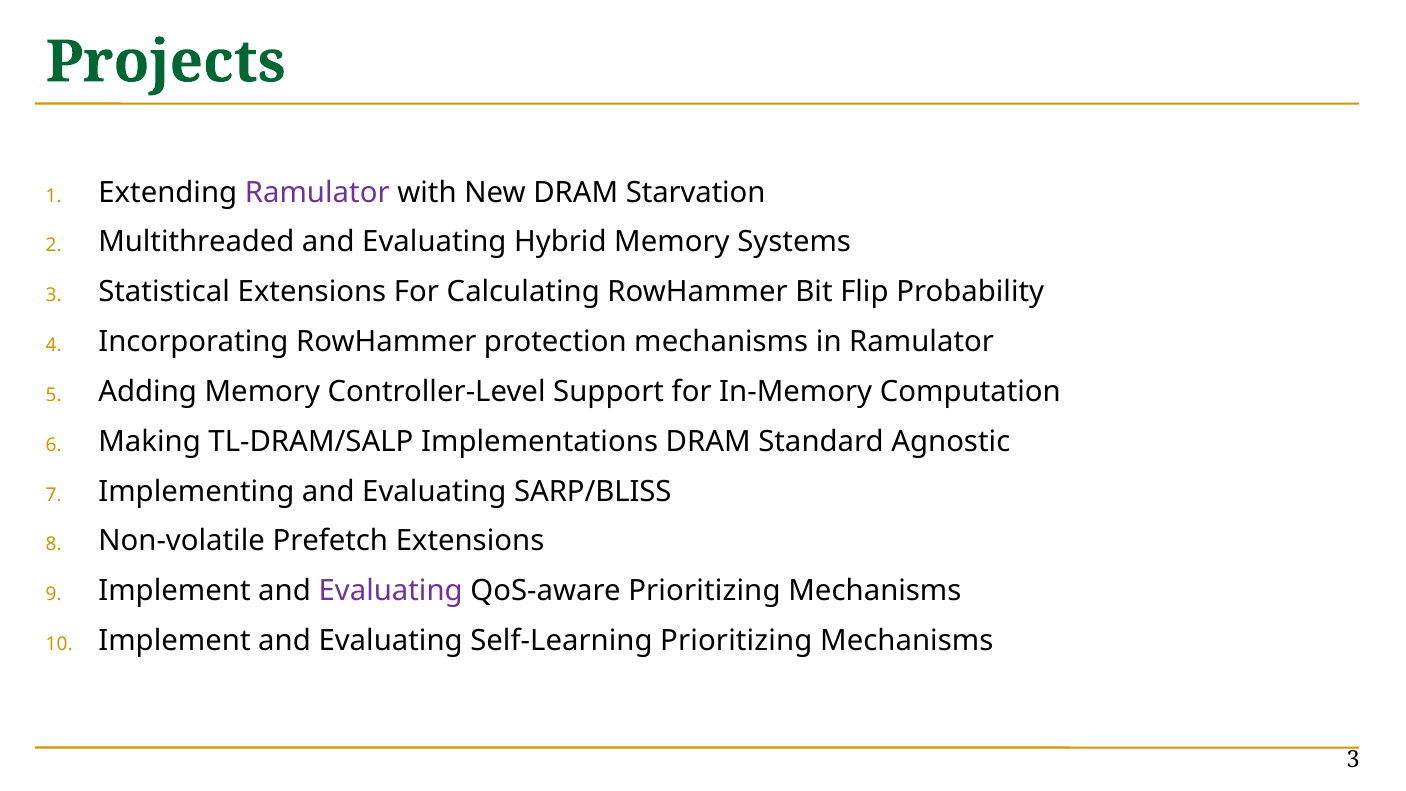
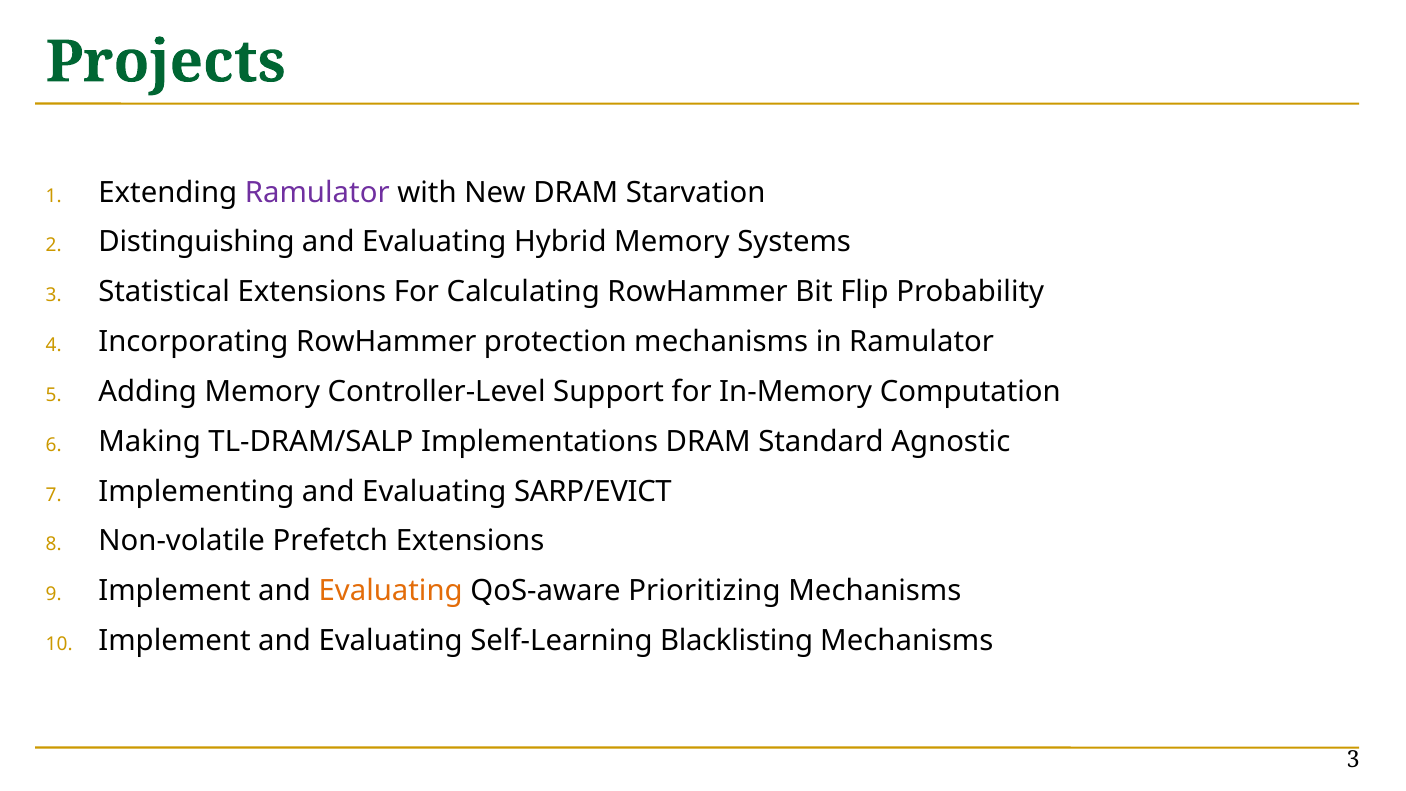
Multithreaded: Multithreaded -> Distinguishing (196, 242)
SARP/BLISS: SARP/BLISS -> SARP/EVICT (593, 491)
Evaluating colour: purple -> orange (391, 591)
Self-Learning Prioritizing: Prioritizing -> Blacklisting (737, 641)
